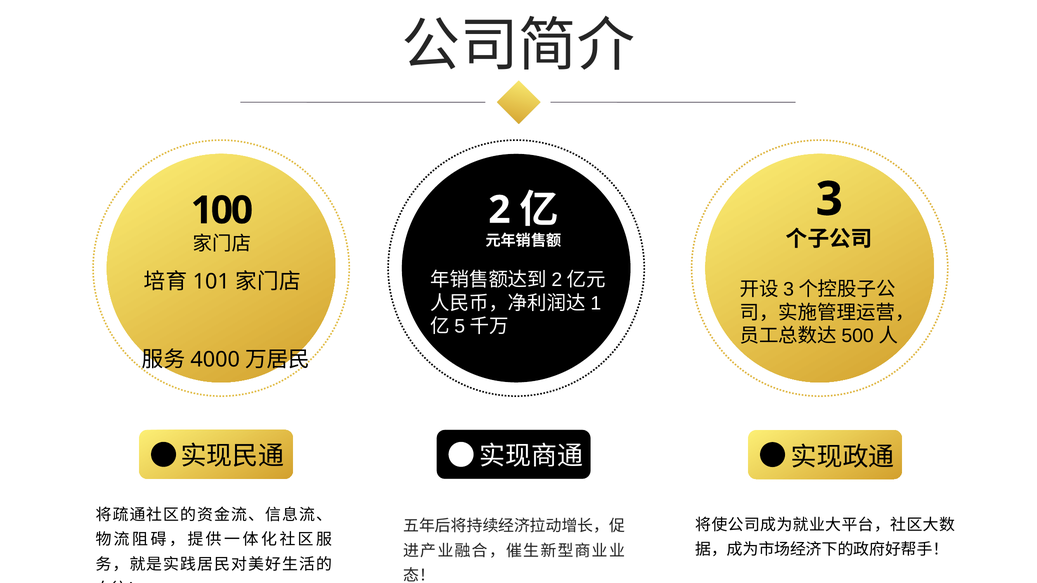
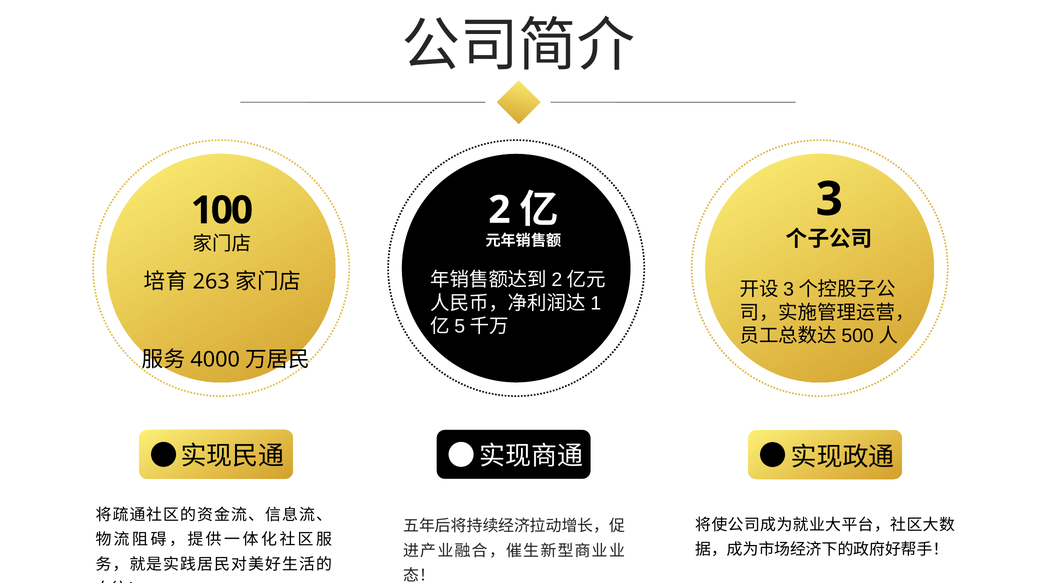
101: 101 -> 263 (211, 282)
